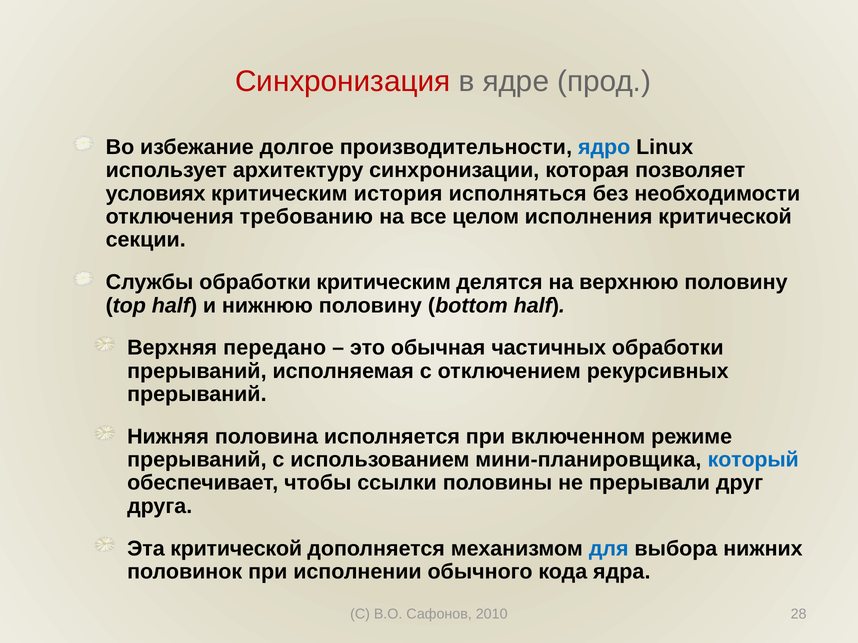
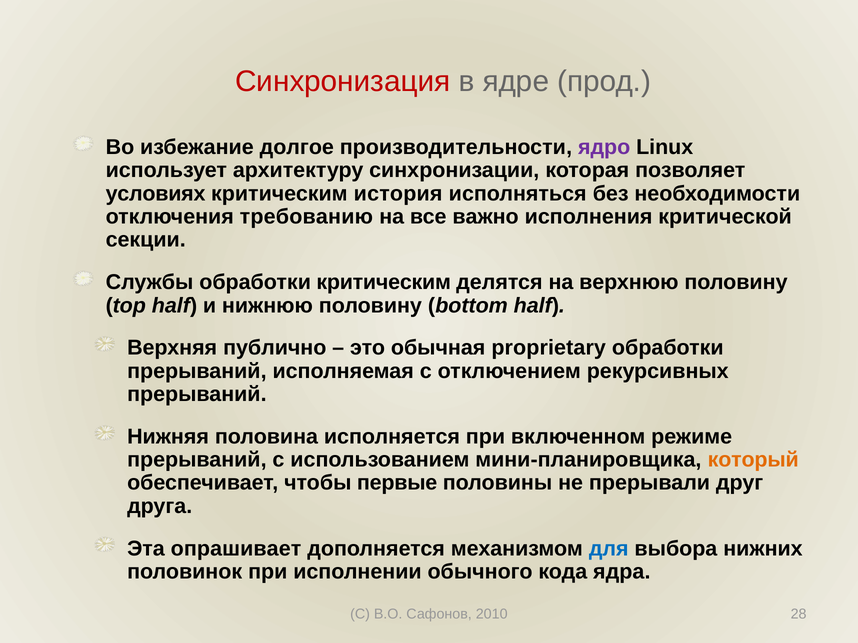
ядро colour: blue -> purple (604, 147)
целом: целом -> важно (486, 217)
передано: передано -> публично (275, 348)
частичных: частичных -> proprietary (549, 348)
который colour: blue -> orange (753, 460)
ссылки: ссылки -> первые (397, 483)
Эта критической: критической -> опрашивает (236, 549)
